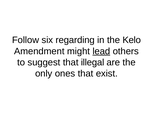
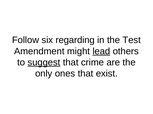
Kelo: Kelo -> Test (132, 40)
suggest underline: none -> present (44, 63)
illegal: illegal -> crime (92, 63)
